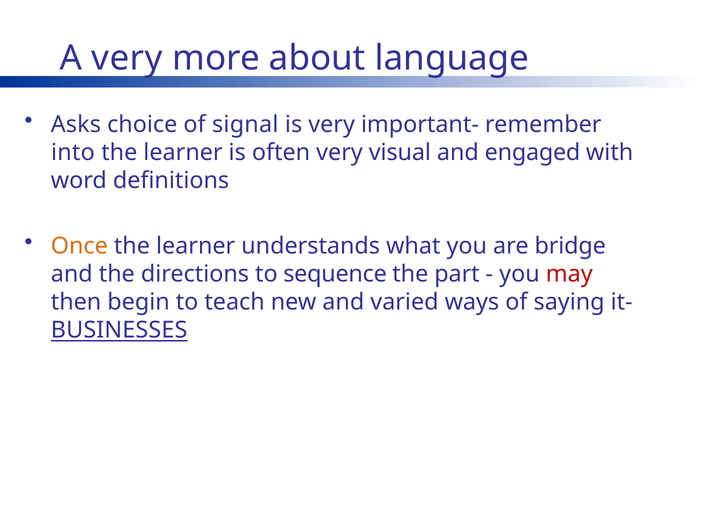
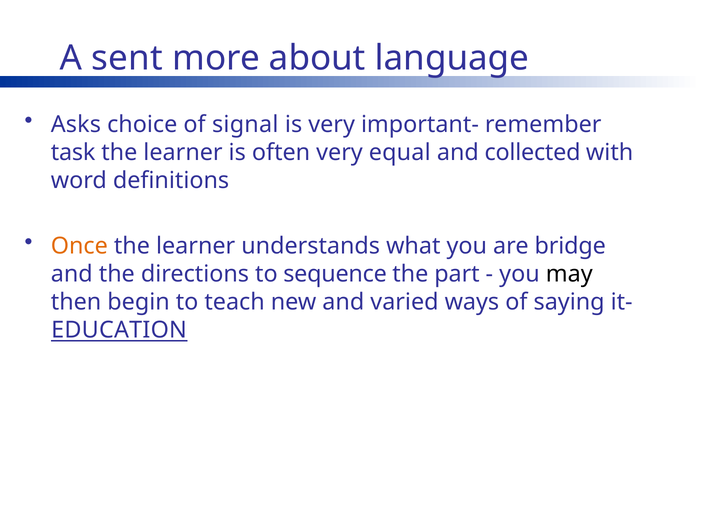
A very: very -> sent (127, 58)
into: into -> task (73, 152)
visual: visual -> equal (400, 152)
engaged: engaged -> collected (533, 152)
may colour: red -> black (569, 274)
BUSINESSES: BUSINESSES -> EDUCATION (119, 330)
